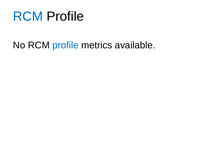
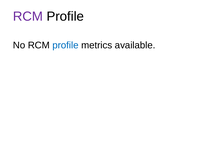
RCM colour: blue -> purple (28, 16)
